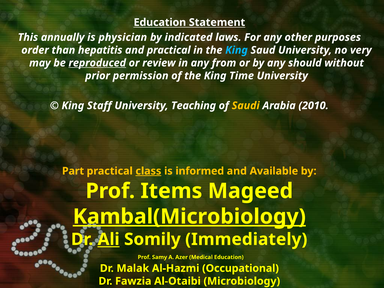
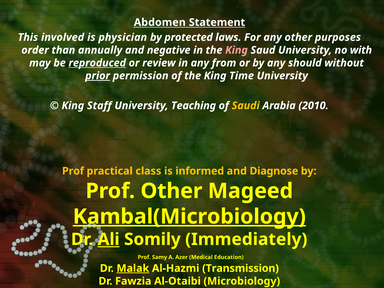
Education: Education -> Abdomen (160, 22)
annually: annually -> involved (63, 37)
indicated: indicated -> protected (189, 37)
hepatitis: hepatitis -> annually (100, 50)
and practical: practical -> negative (169, 50)
King colour: light blue -> pink (236, 50)
very: very -> with (361, 50)
prior underline: none -> present (98, 76)
Part: Part -> Prof (73, 171)
class underline: present -> none (148, 171)
Available: Available -> Diagnose (274, 171)
Prof Items: Items -> Other (171, 191)
Malak underline: none -> present (133, 268)
Occupational: Occupational -> Transmission (241, 268)
